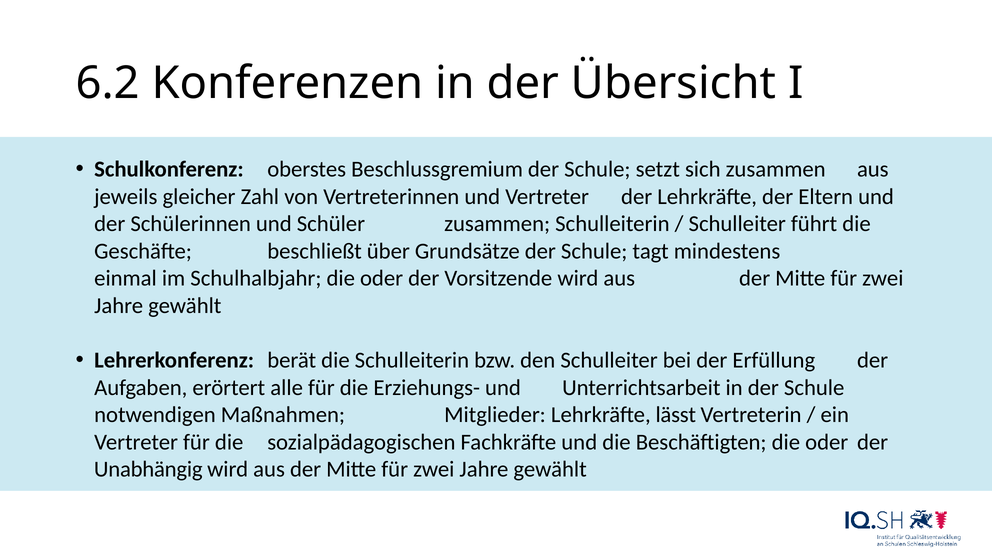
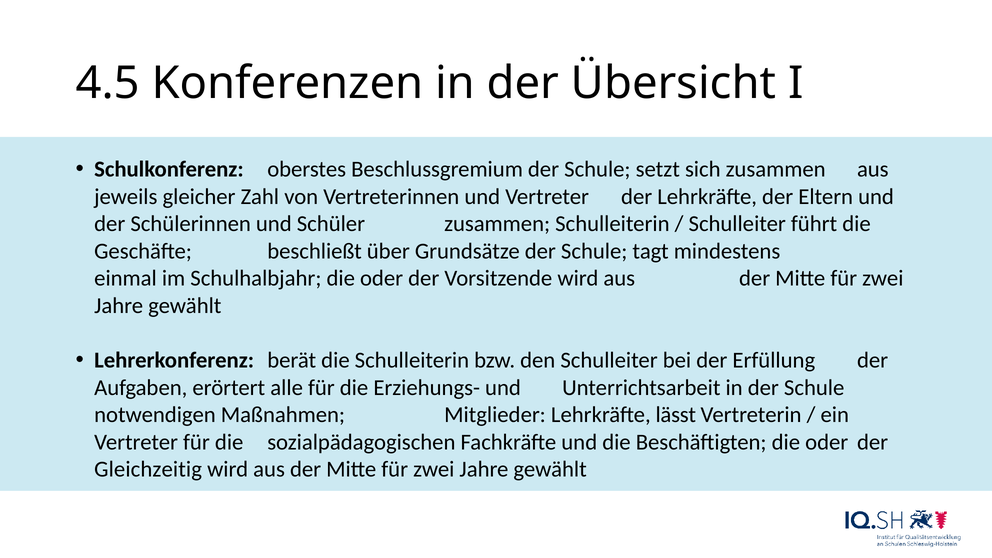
6.2: 6.2 -> 4.5 (108, 83)
Unabhängig: Unabhängig -> Gleichzeitig (148, 469)
